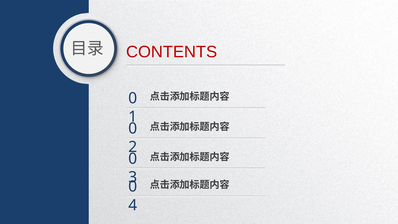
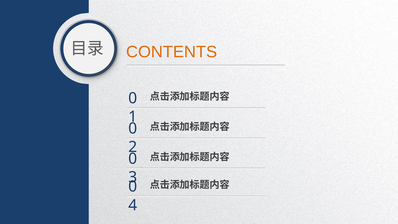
CONTENTS colour: red -> orange (172, 52)
